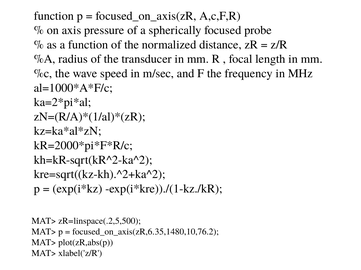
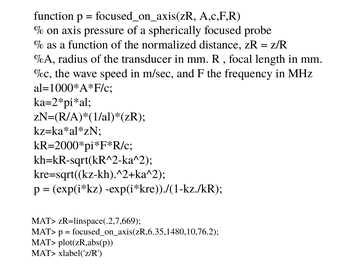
zR=linspace(.2,5,500: zR=linspace(.2,5,500 -> zR=linspace(.2,7,669 (100, 221)
